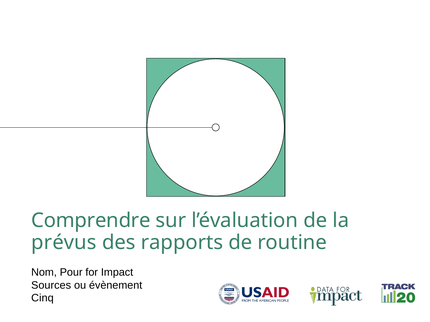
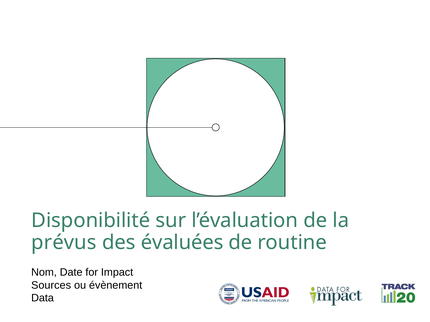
Comprendre: Comprendre -> Disponibilité (91, 221)
rapports: rapports -> évaluées (182, 243)
Pour: Pour -> Date (71, 273)
Cinq: Cinq -> Data (43, 299)
